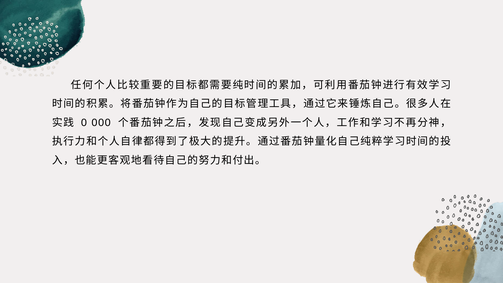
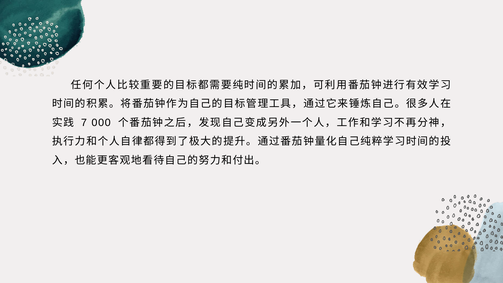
0: 0 -> 7 (84, 123)
